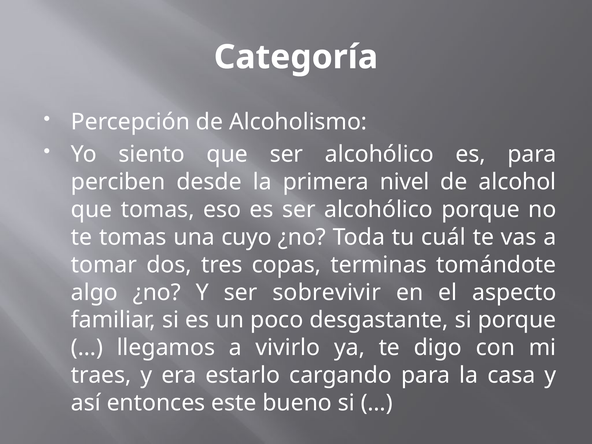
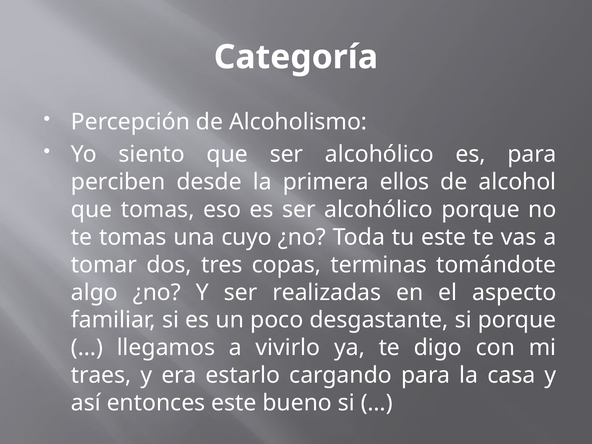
nivel: nivel -> ellos (405, 182)
tu cuál: cuál -> este (444, 237)
sobrevivir: sobrevivir -> realizadas (327, 292)
